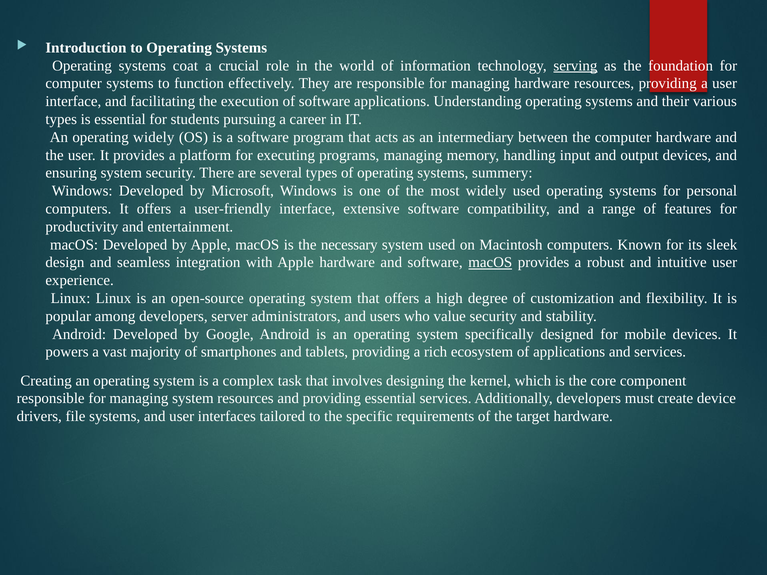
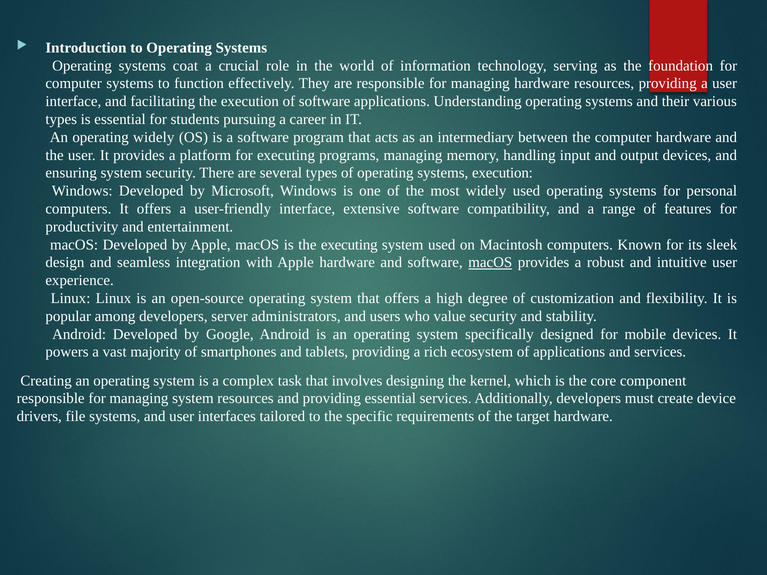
serving underline: present -> none (575, 66)
systems summery: summery -> execution (502, 173)
the necessary: necessary -> executing (349, 245)
